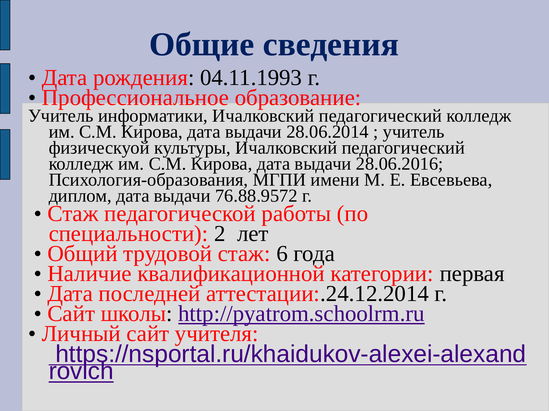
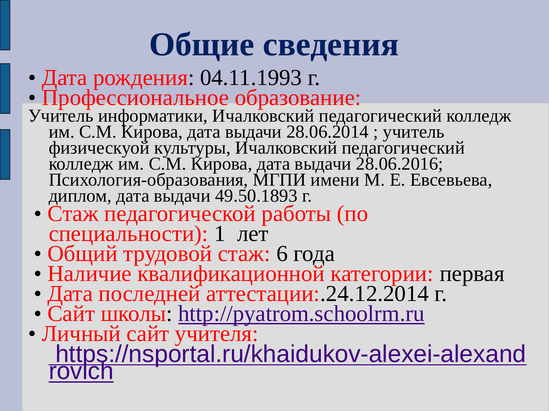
76.88.9572: 76.88.9572 -> 49.50.1893 (256, 196)
2: 2 -> 1 (220, 234)
